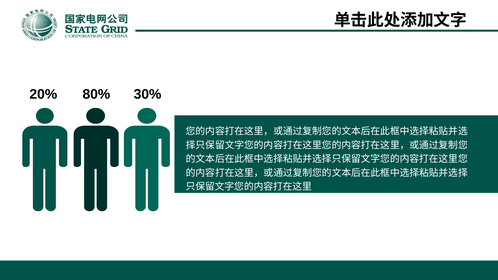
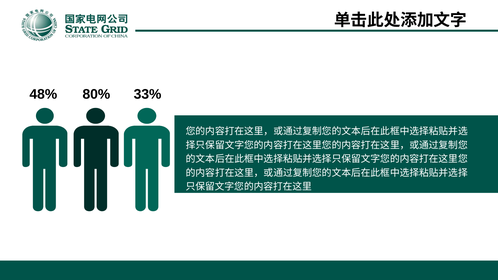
20%: 20% -> 48% (43, 94)
30%: 30% -> 33% (148, 94)
